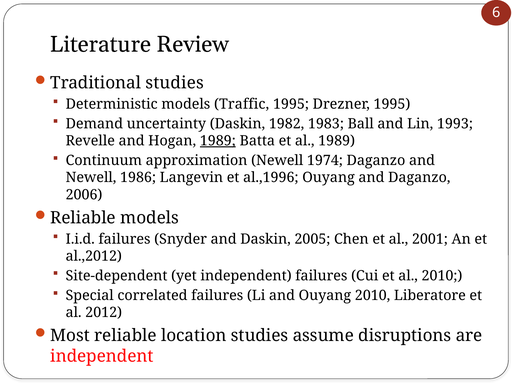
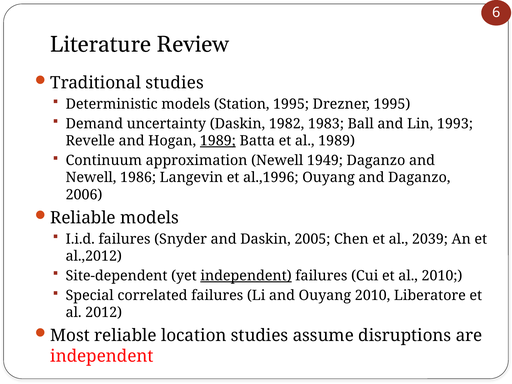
Traffic: Traffic -> Station (242, 104)
1974: 1974 -> 1949 (325, 161)
2001: 2001 -> 2039 (430, 239)
independent underline: none -> present (246, 276)
